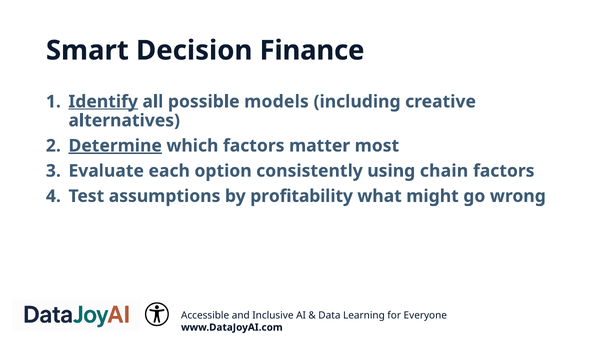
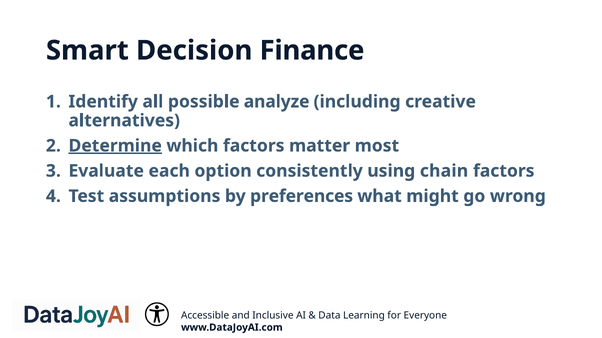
Identify underline: present -> none (103, 102)
models: models -> analyze (277, 102)
profitability: profitability -> preferences (302, 196)
